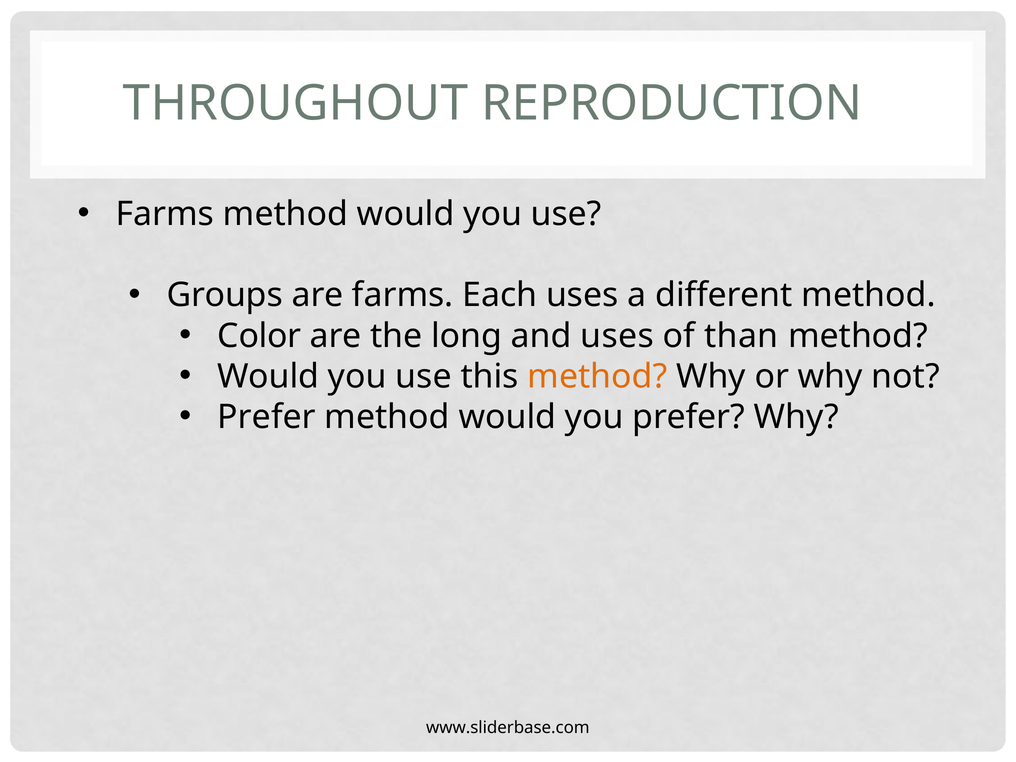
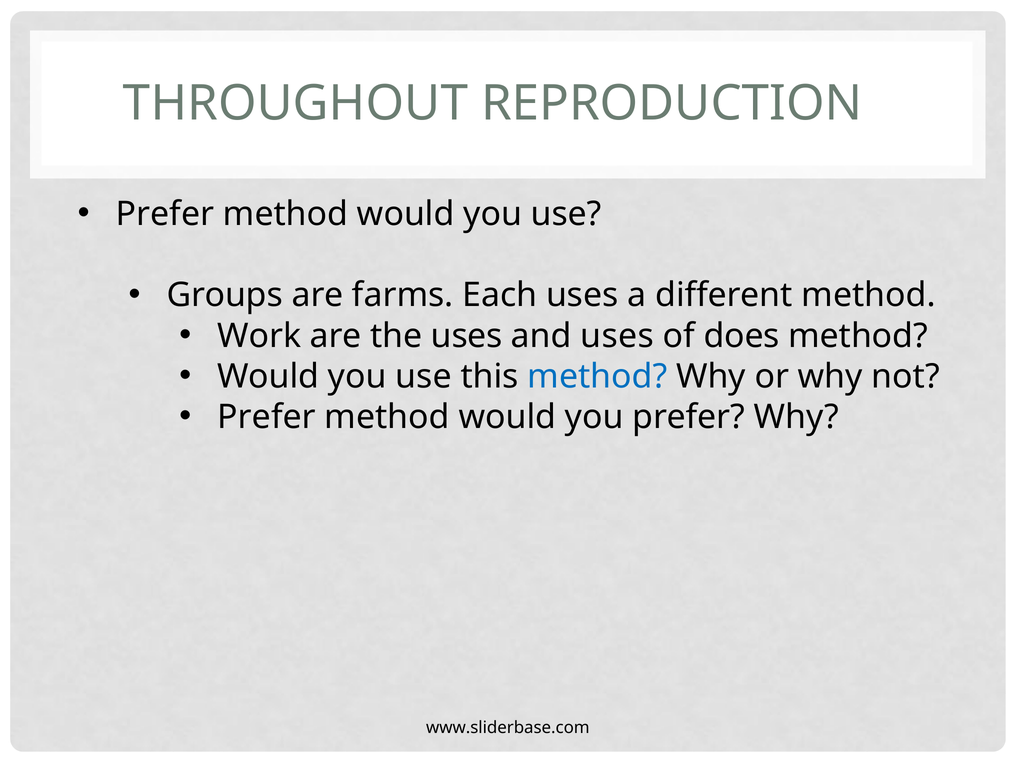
Farms: Farms -> Prefer (165, 214)
Color: Color -> Work (259, 336)
the long: long -> uses (467, 336)
than: than -> does (742, 336)
method colour: orange -> blue (597, 377)
